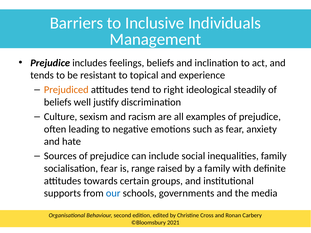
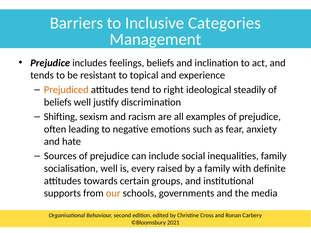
Individuals: Individuals -> Categories (224, 23)
Culture: Culture -> Shifting (61, 117)
socialisation fear: fear -> well (109, 169)
range: range -> every (143, 169)
our colour: blue -> orange (113, 194)
